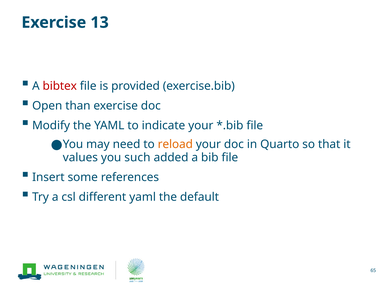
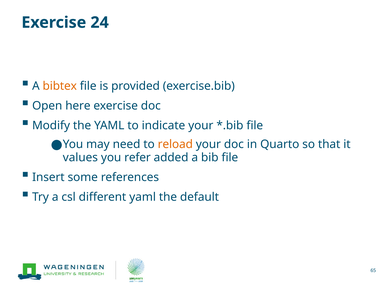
13: 13 -> 24 (100, 23)
bibtex colour: red -> orange (60, 86)
than: than -> here (78, 106)
such: such -> refer (138, 158)
